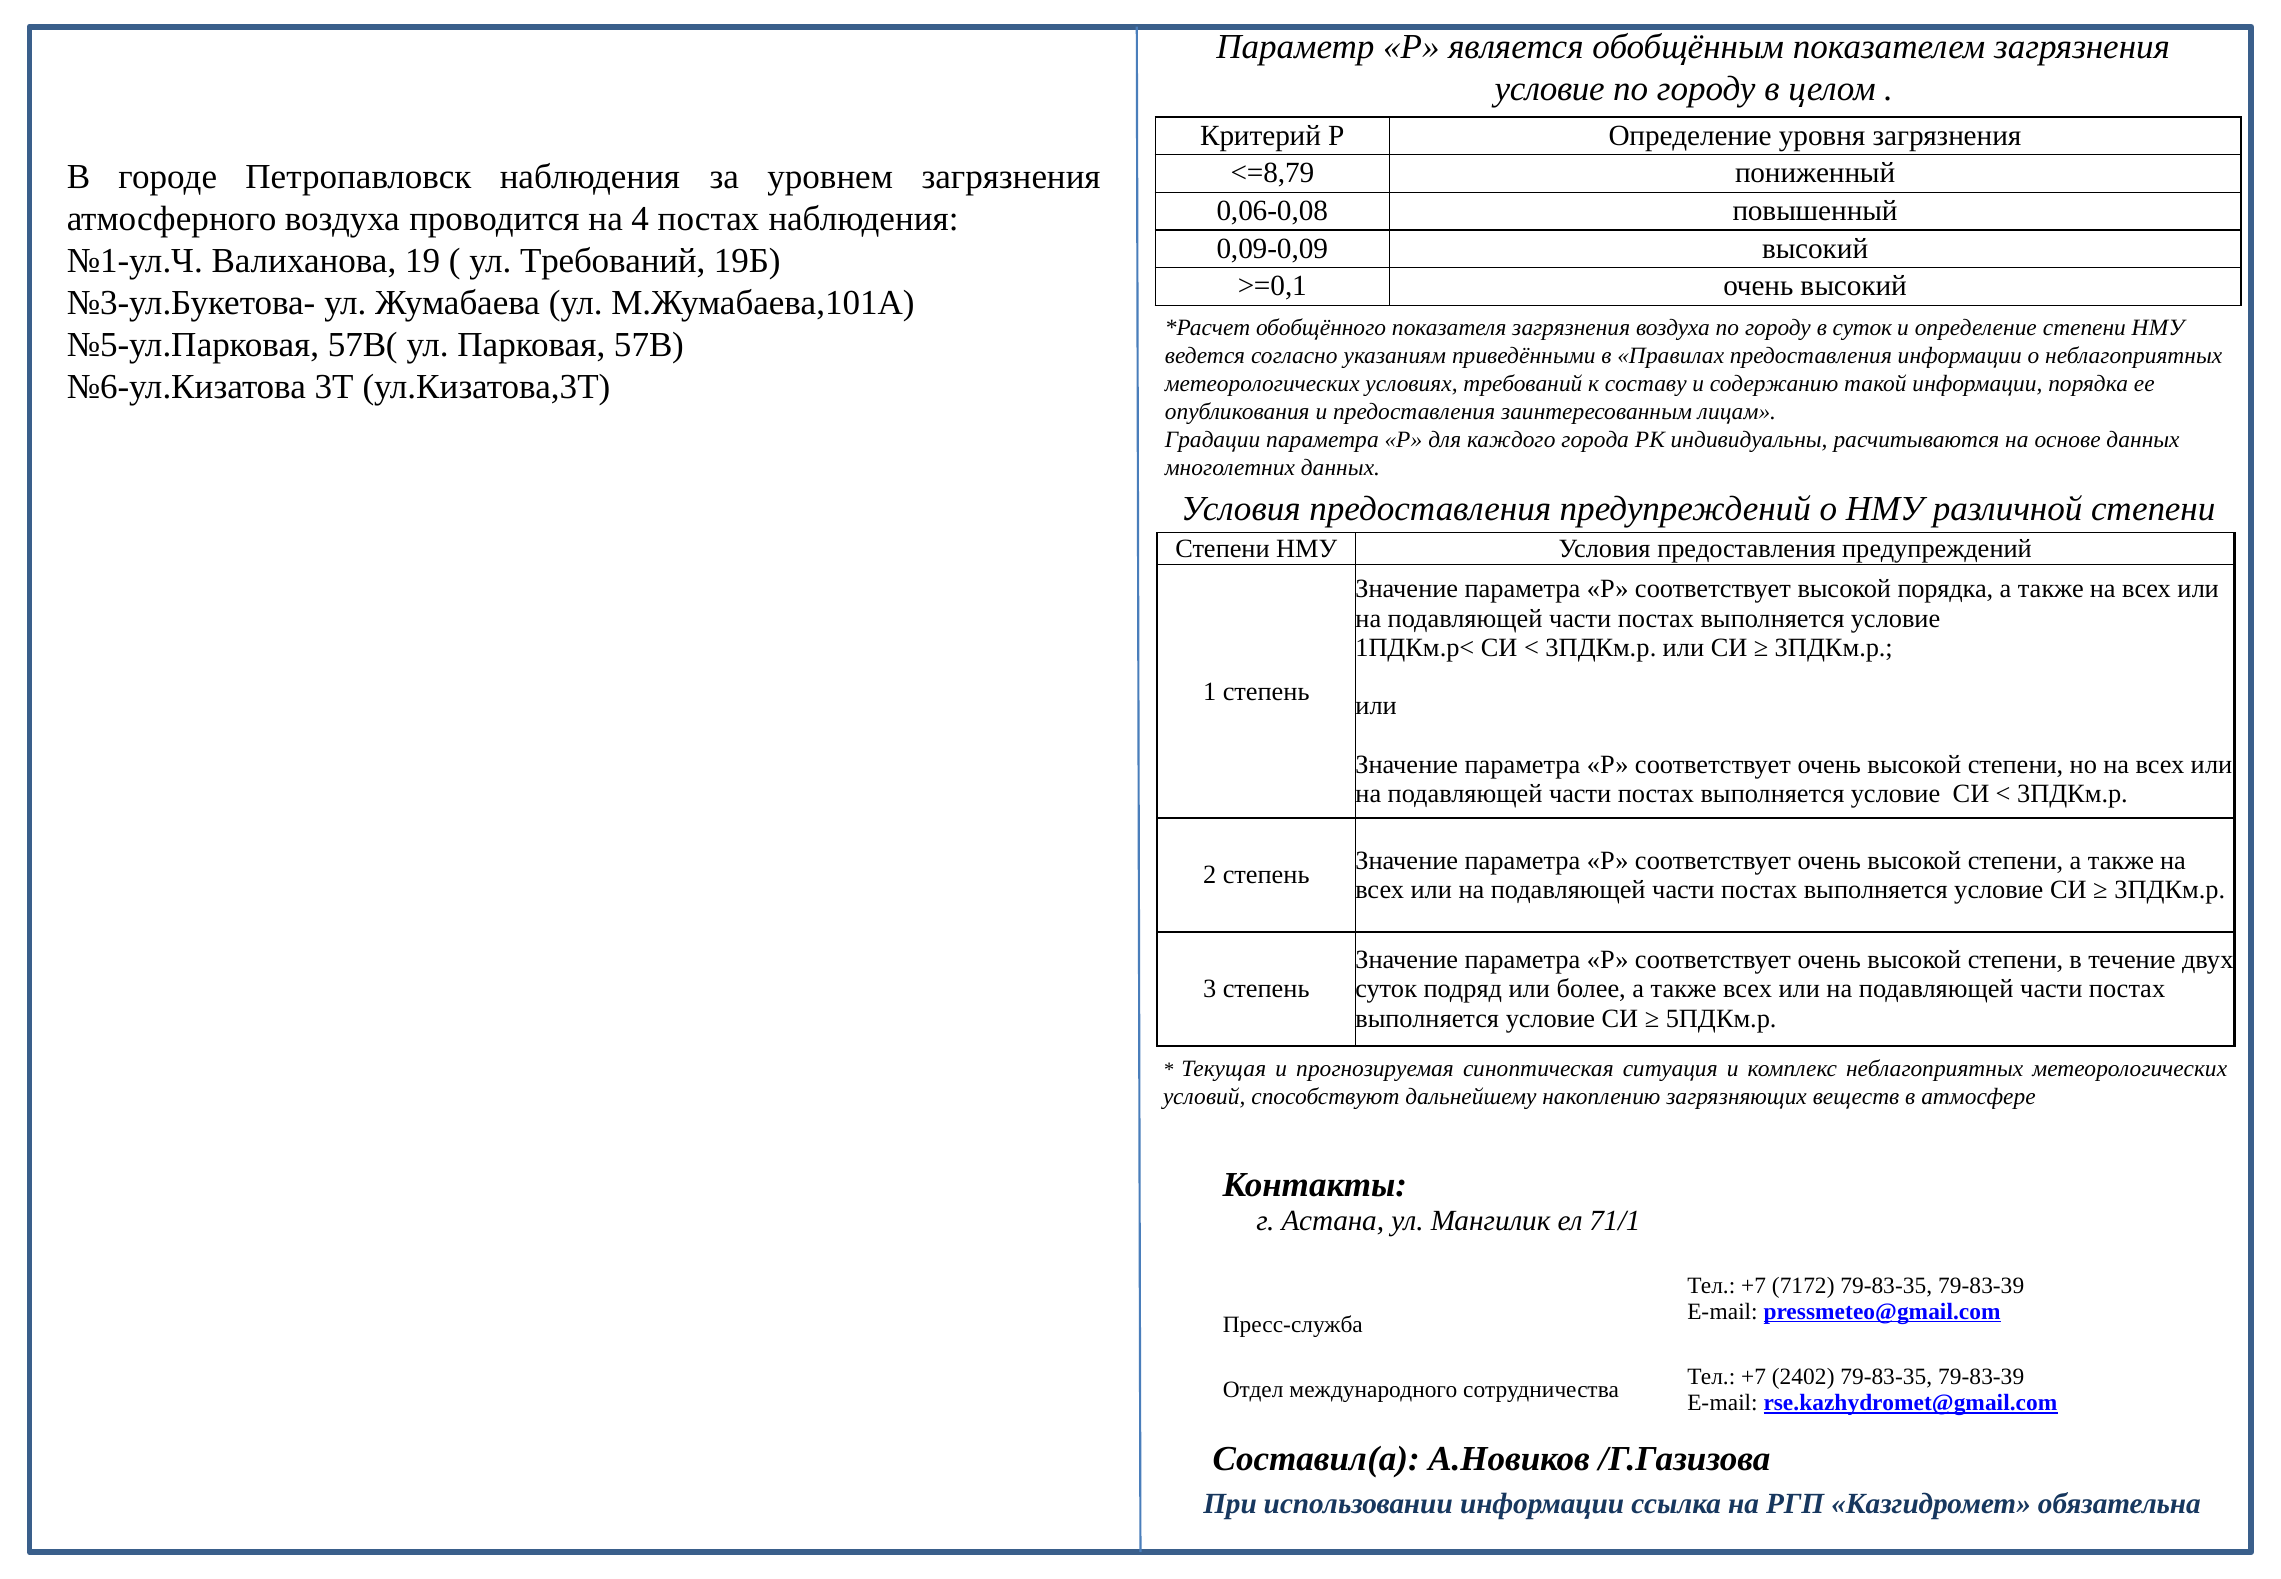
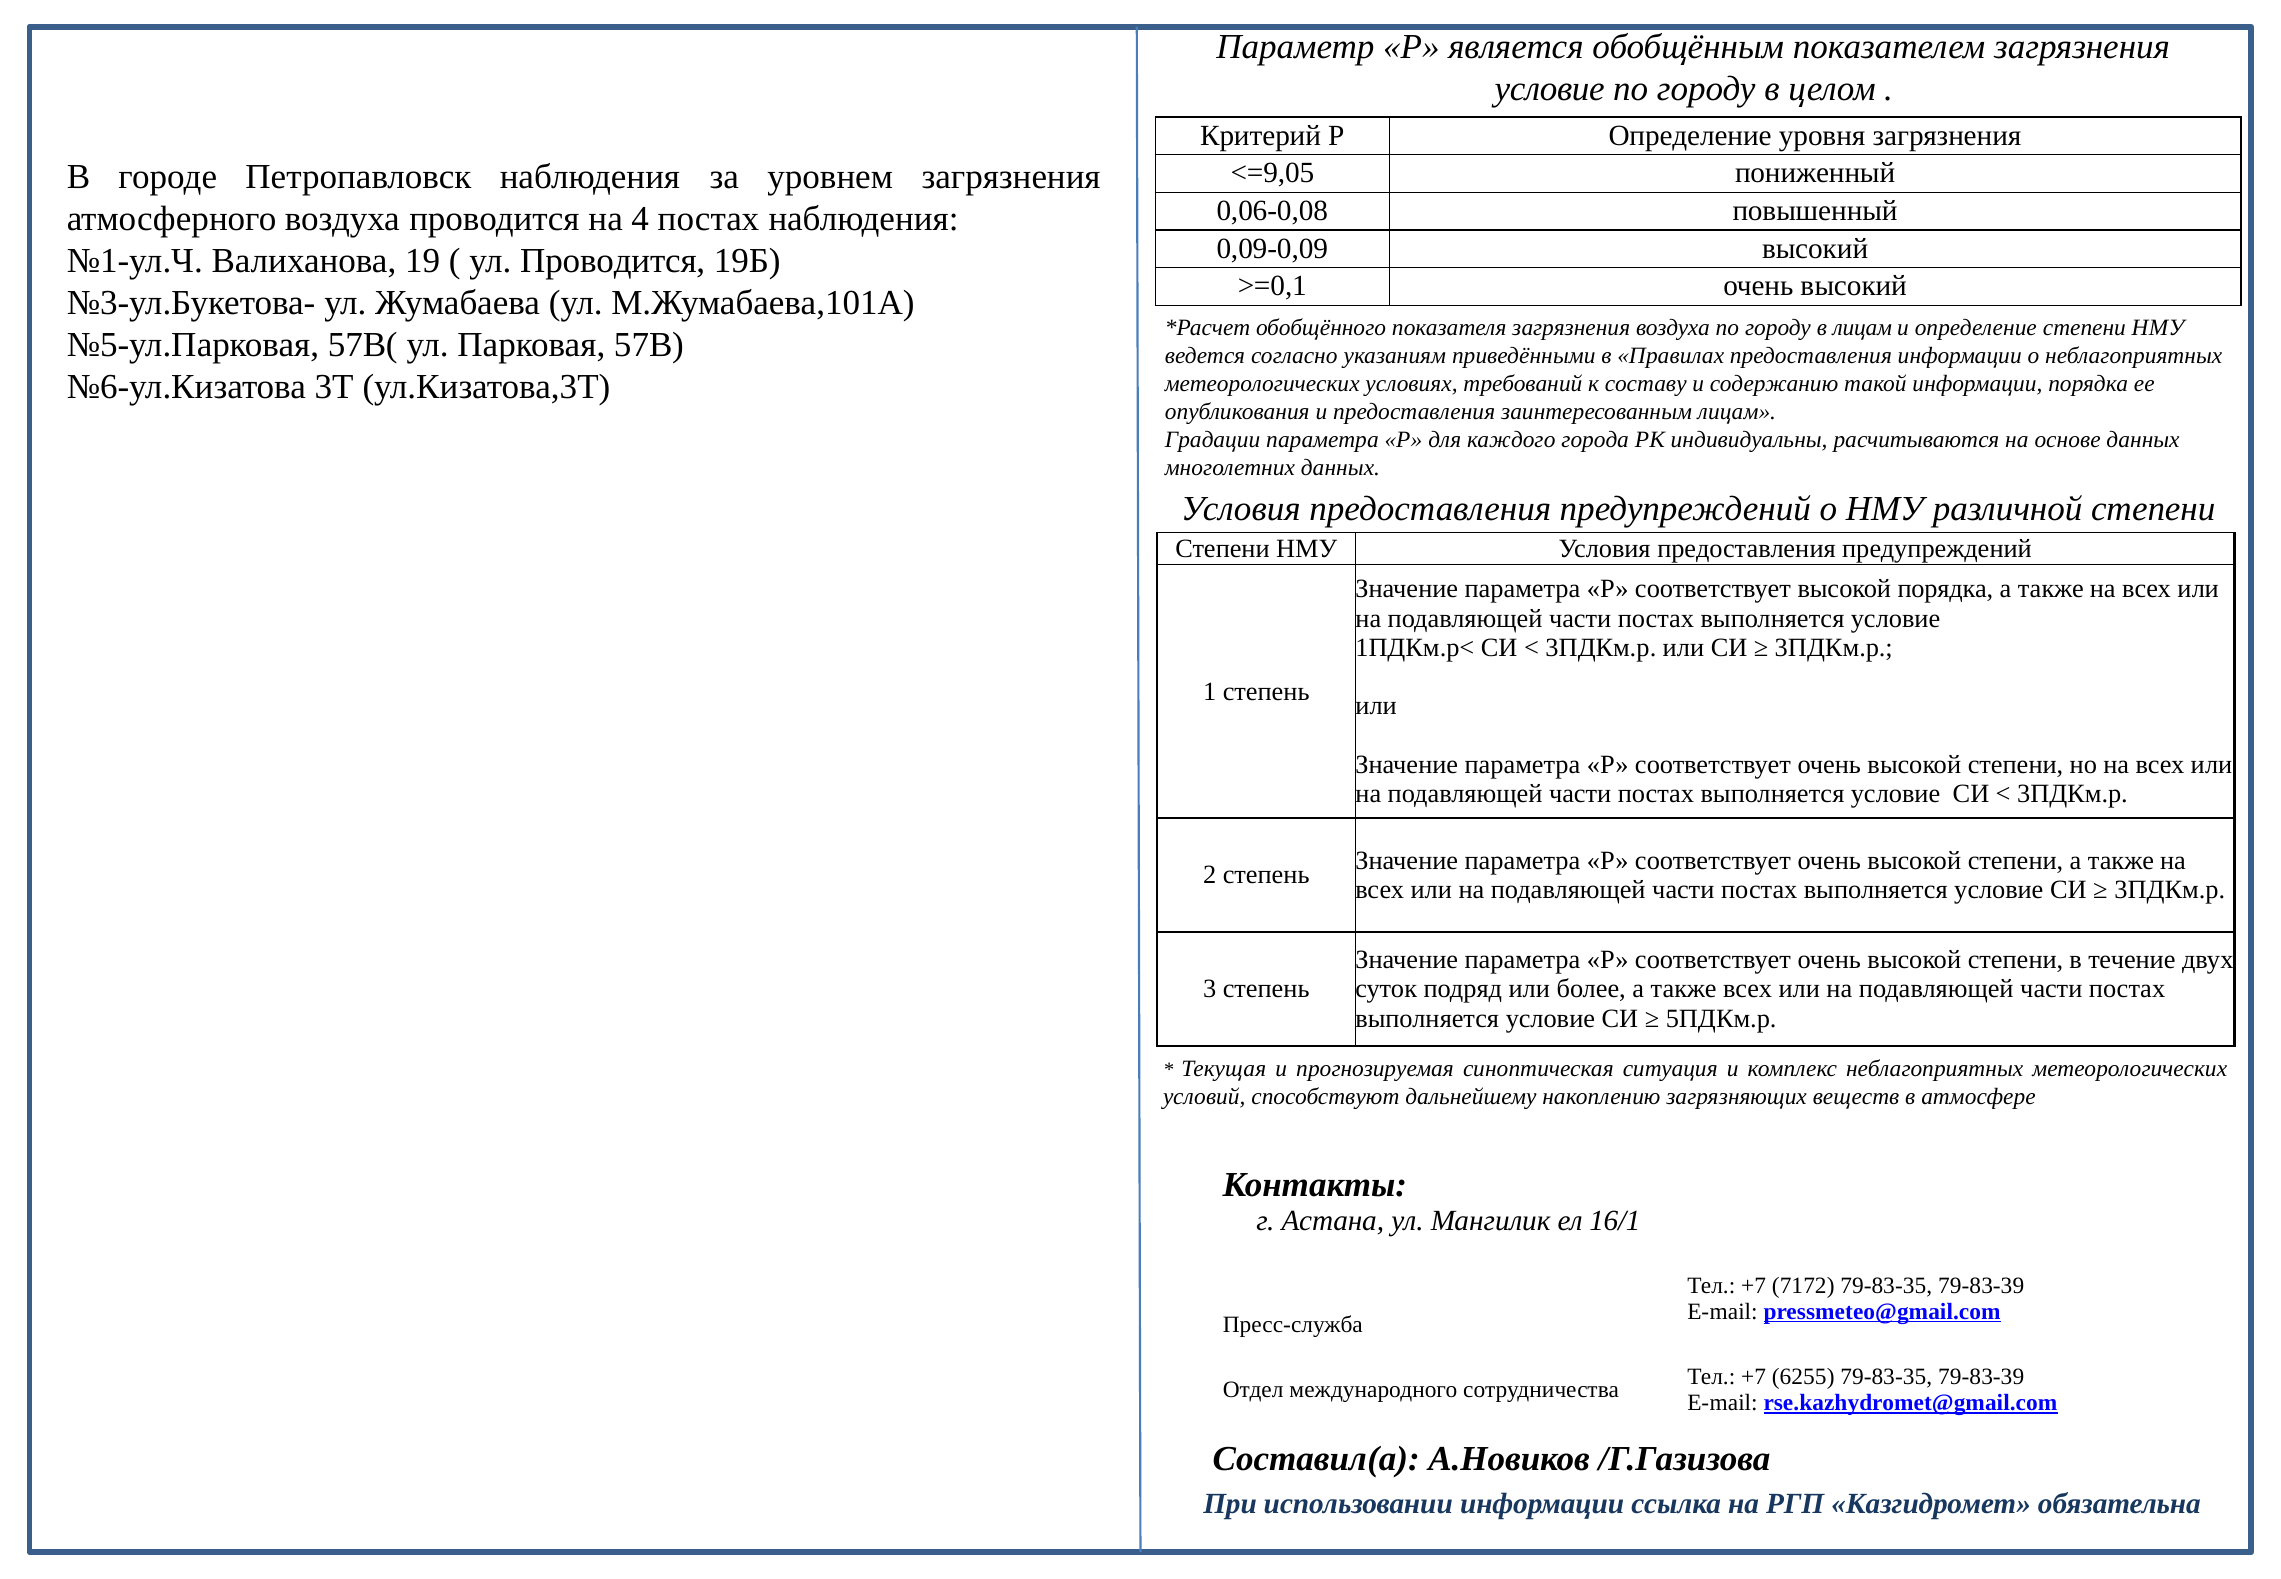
<=8,79: <=8,79 -> <=9,05 (1272, 173)
ул Требований: Требований -> Проводится (613, 261)
в суток: суток -> лицам (1862, 328)
71/1: 71/1 -> 16/1 (1615, 1221)
2402: 2402 -> 6255 (1803, 1377)
